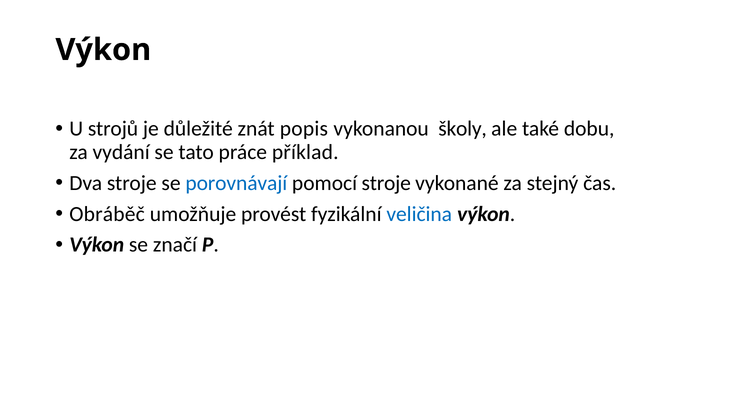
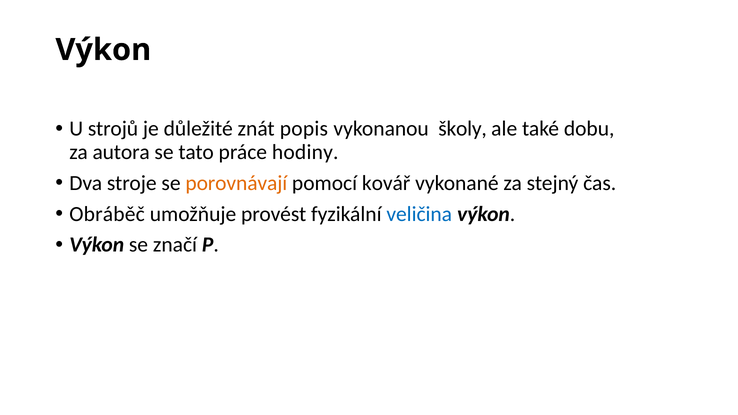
vydání: vydání -> autora (121, 152)
příklad: příklad -> hodiny (305, 152)
porovnávají colour: blue -> orange (236, 183)
pomocí stroje: stroje -> kovář (386, 183)
